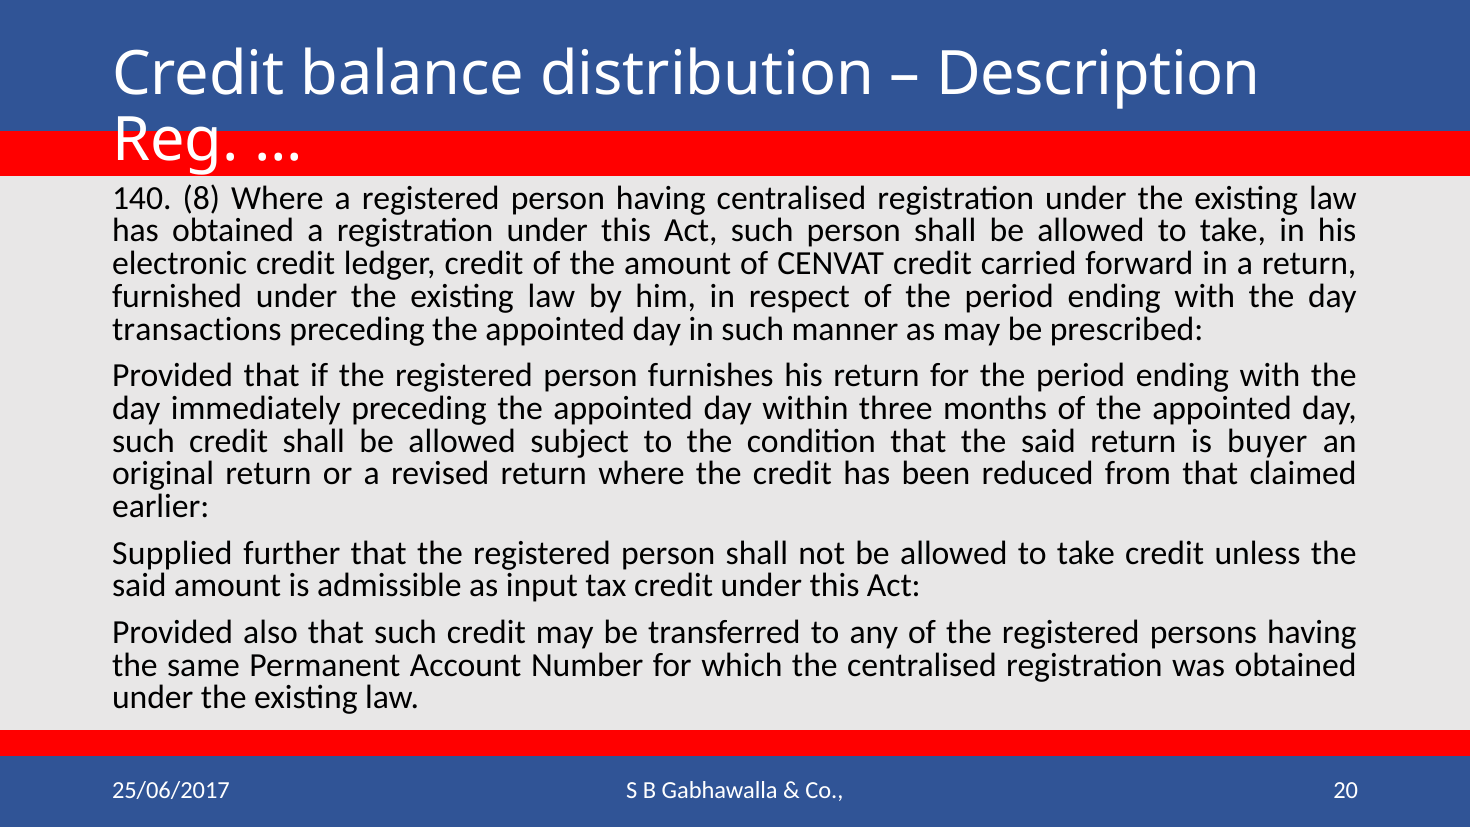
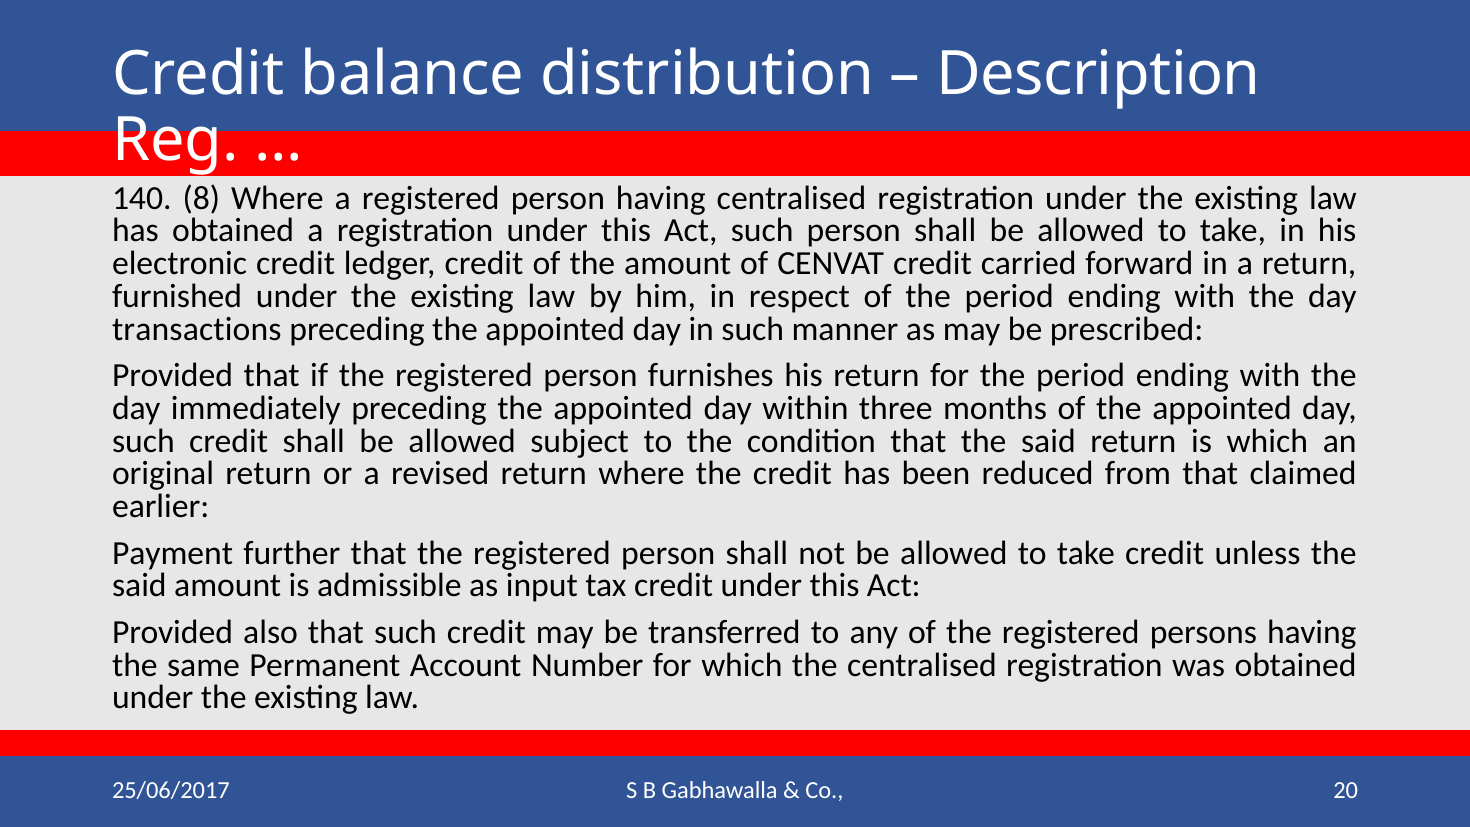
is buyer: buyer -> which (1267, 441)
Supplied: Supplied -> Payment (173, 553)
